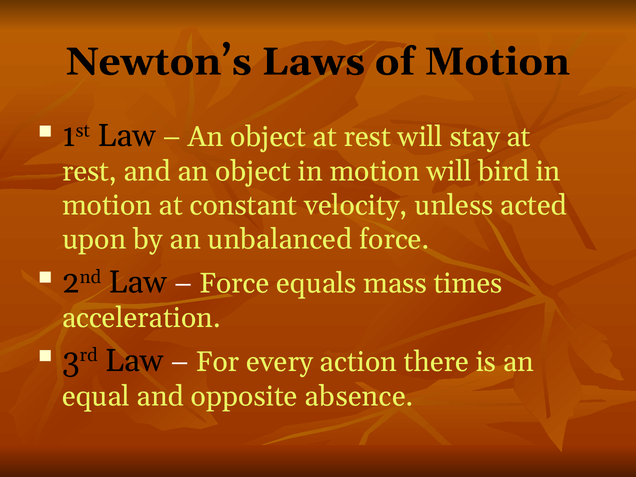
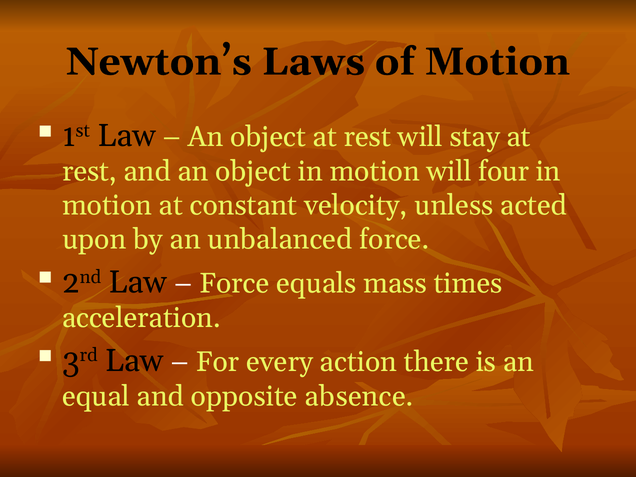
bird: bird -> four (504, 172)
